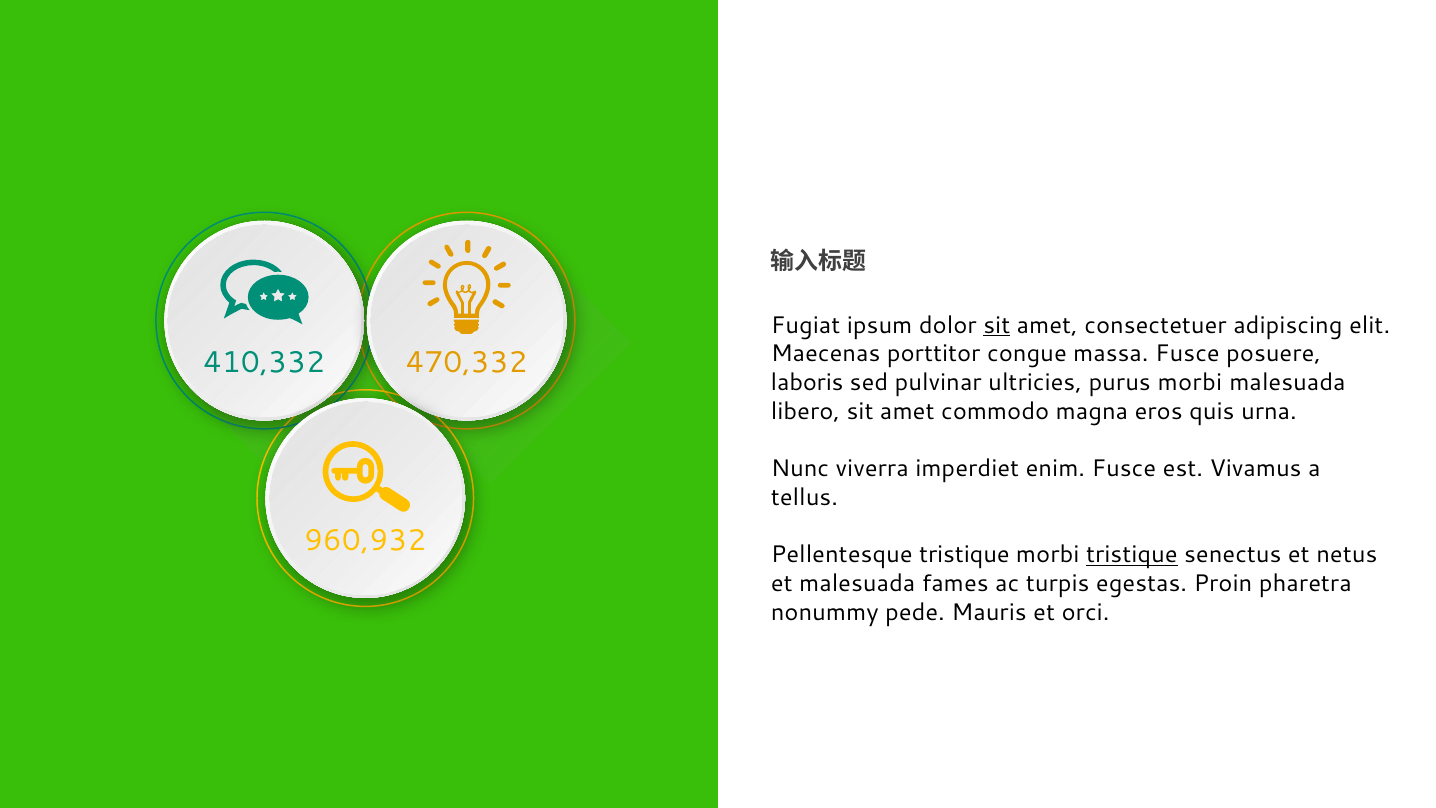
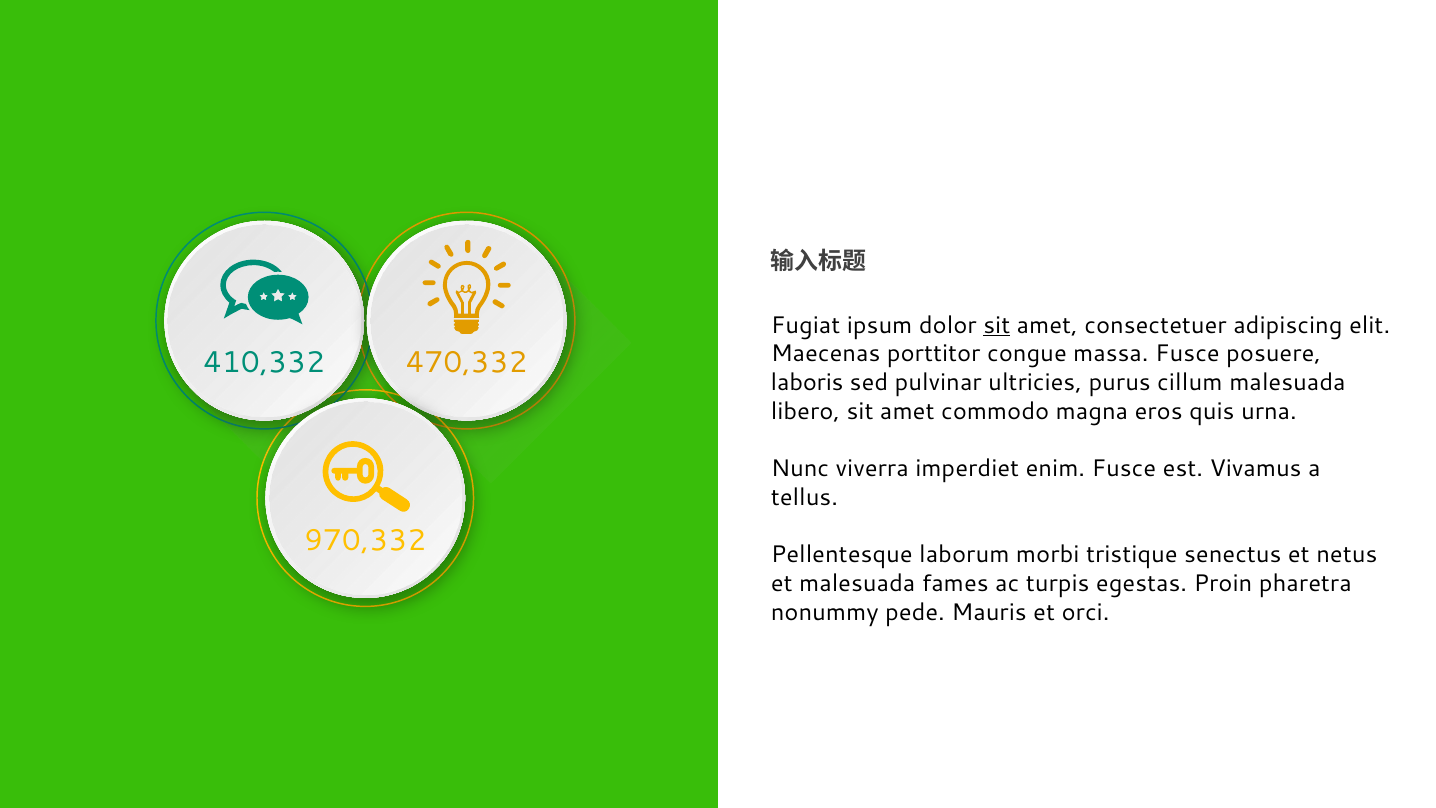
purus morbi: morbi -> cillum (1190, 383)
960,932: 960,932 -> 970,332 (365, 540)
Pellentesque tristique: tristique -> laborum (964, 555)
tristique underline: present -> none (1132, 555)
